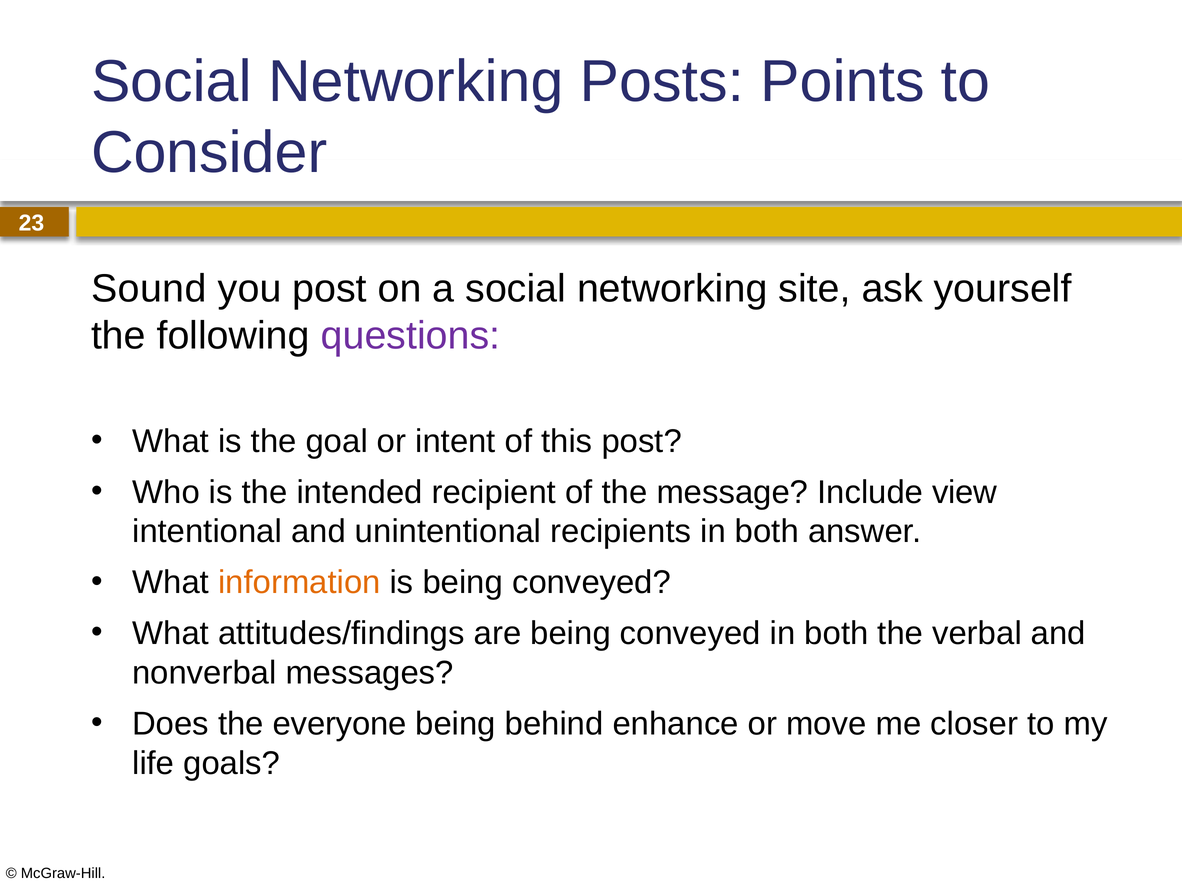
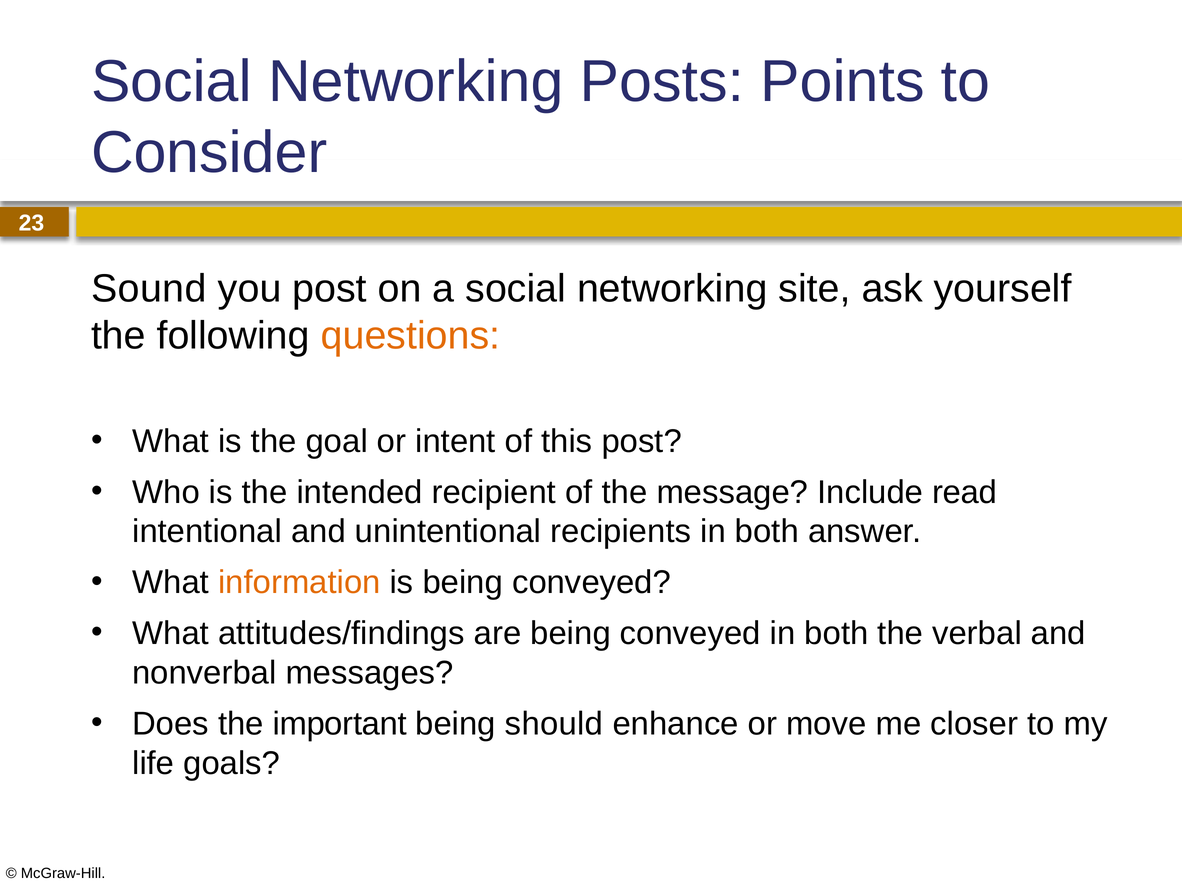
questions colour: purple -> orange (411, 336)
view: view -> read (965, 492)
everyone: everyone -> important (340, 723)
behind: behind -> should (554, 723)
